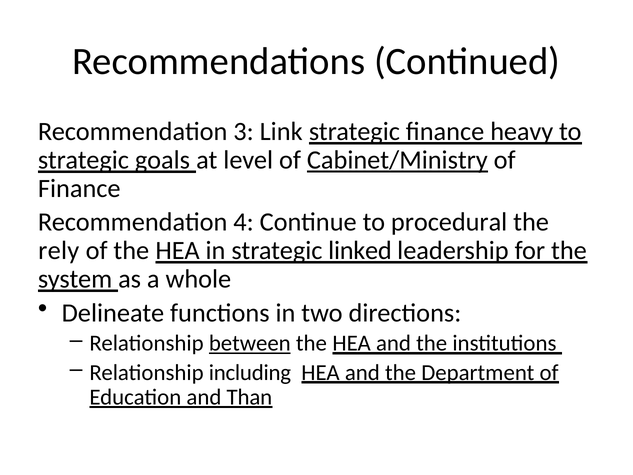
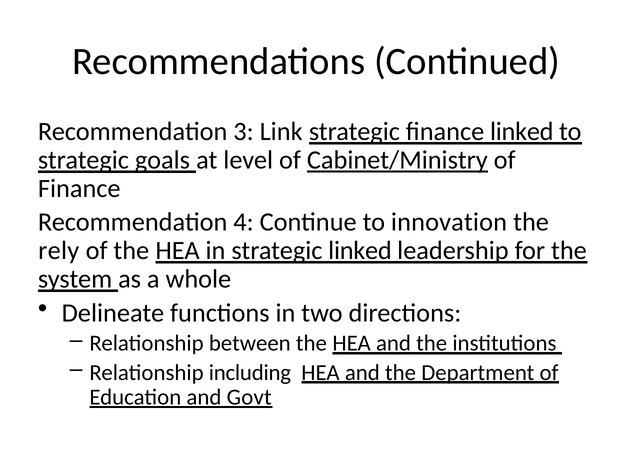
finance heavy: heavy -> linked (522, 132)
procedural: procedural -> innovation (449, 222)
between underline: present -> none (250, 343)
Than: Than -> Govt (249, 397)
